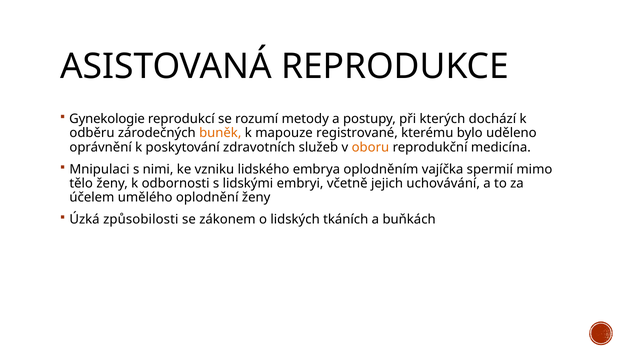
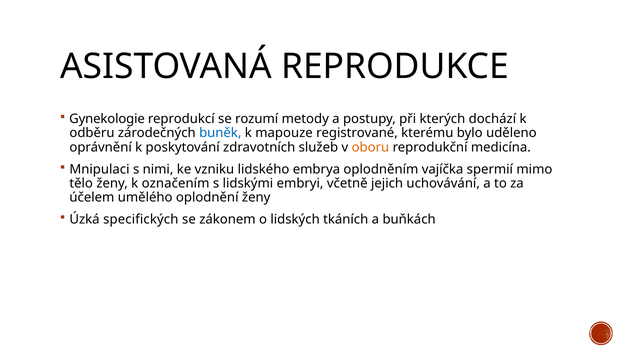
buněk colour: orange -> blue (220, 133)
odbornosti: odbornosti -> označením (176, 184)
způsobilosti: způsobilosti -> specifických (141, 220)
